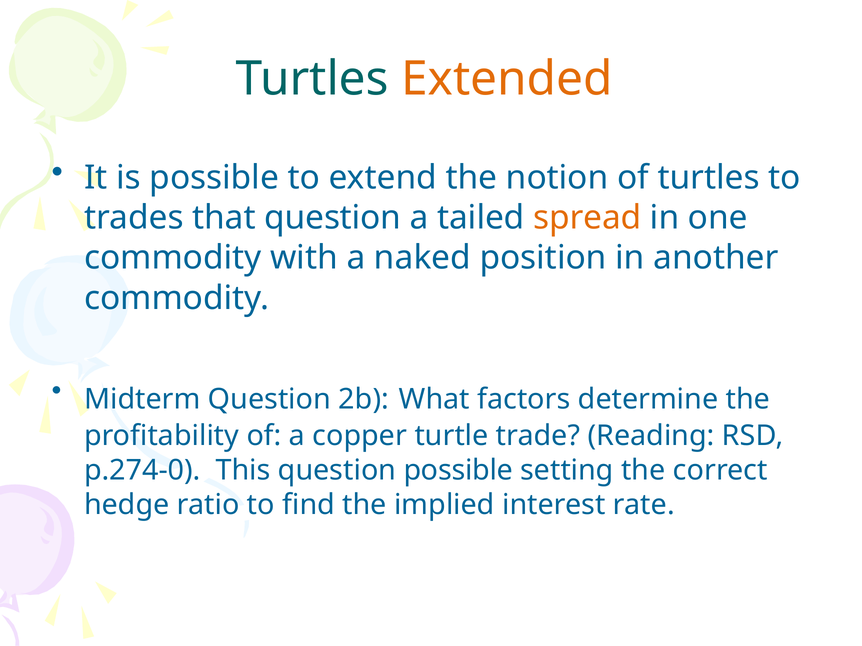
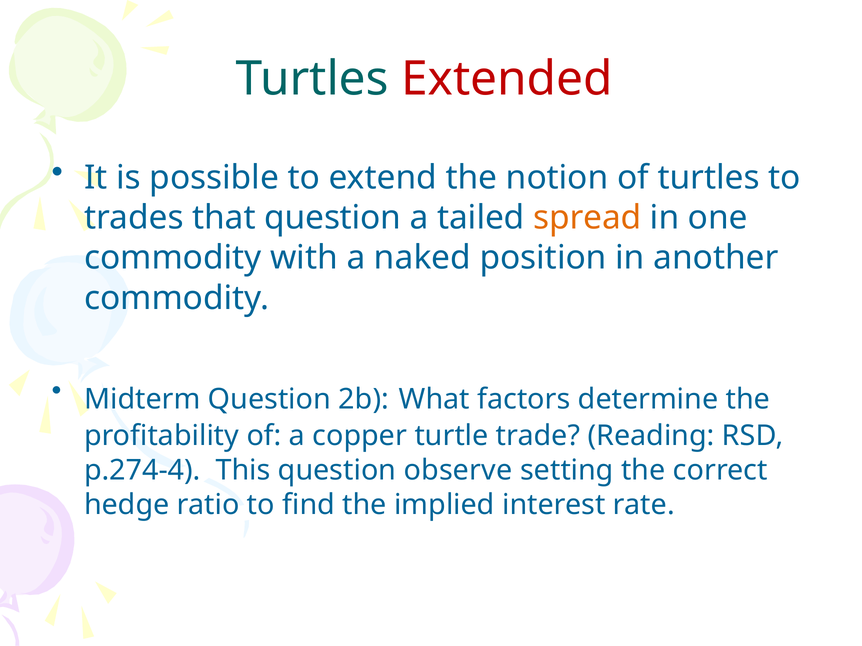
Extended colour: orange -> red (507, 79)
p.274-0: p.274-0 -> p.274-4 (142, 471)
question possible: possible -> observe (458, 471)
